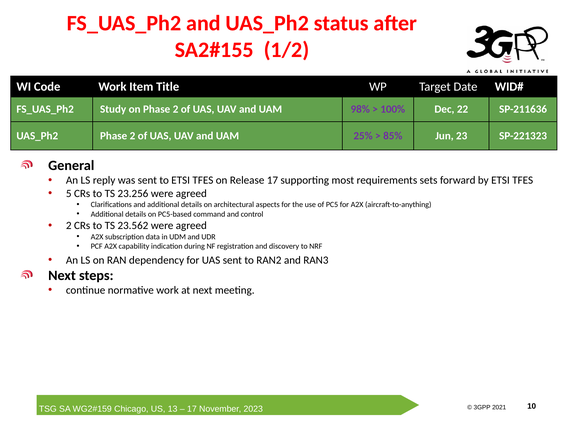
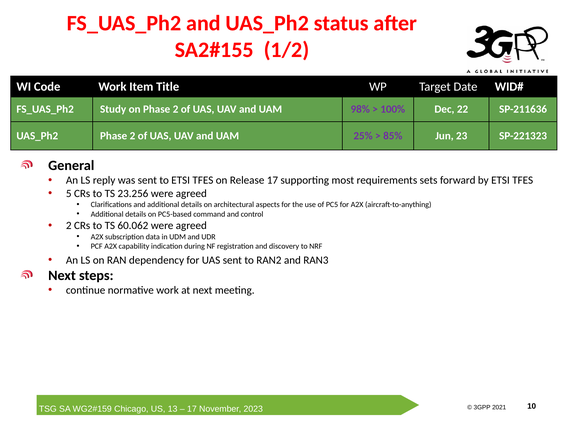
23.562: 23.562 -> 60.062 (133, 226)
